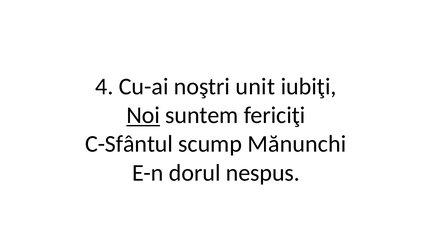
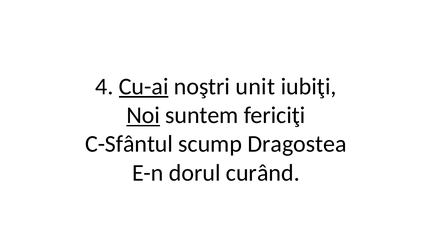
Cu-ai underline: none -> present (144, 86)
Mănunchi: Mănunchi -> Dragostea (297, 144)
nespus: nespus -> curând (263, 173)
